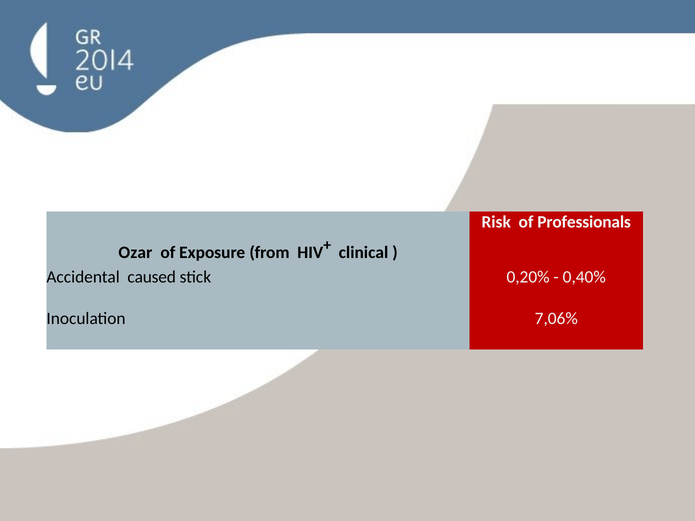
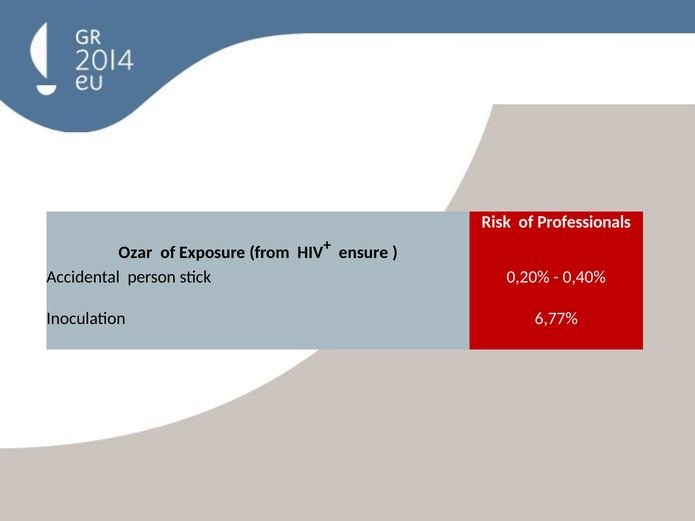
clinical: clinical -> ensure (363, 253)
caused: caused -> person (152, 277)
7,06%: 7,06% -> 6,77% (556, 319)
